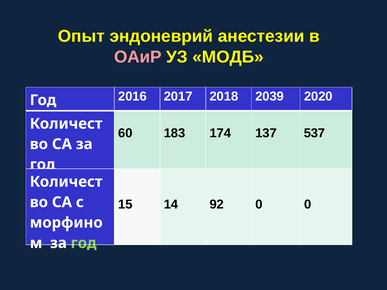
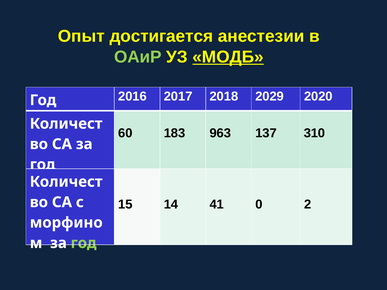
эндоневрий: эндоневрий -> достигается (161, 36)
ОАиР colour: pink -> light green (138, 57)
МОДБ underline: none -> present (228, 57)
2039: 2039 -> 2029 (270, 97)
174: 174 -> 963 (220, 133)
537: 537 -> 310 (314, 133)
92: 92 -> 41 (217, 205)
0 0: 0 -> 2 (308, 205)
